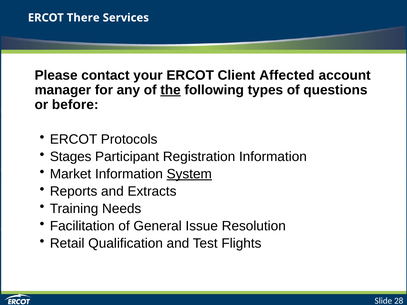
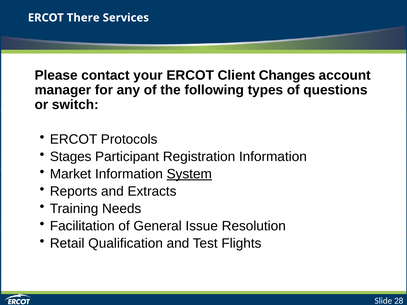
Affected: Affected -> Changes (287, 75)
the underline: present -> none (171, 90)
before: before -> switch (75, 105)
